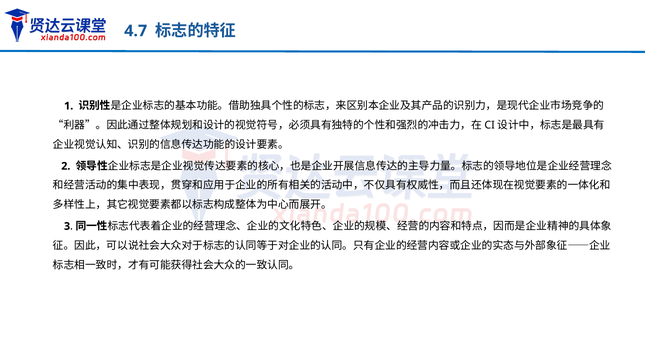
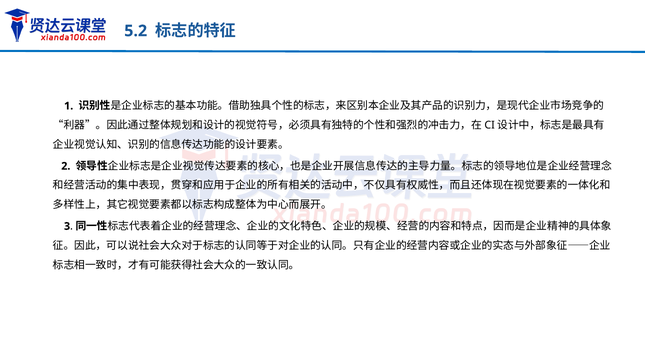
4.7: 4.7 -> 5.2 (136, 31)
